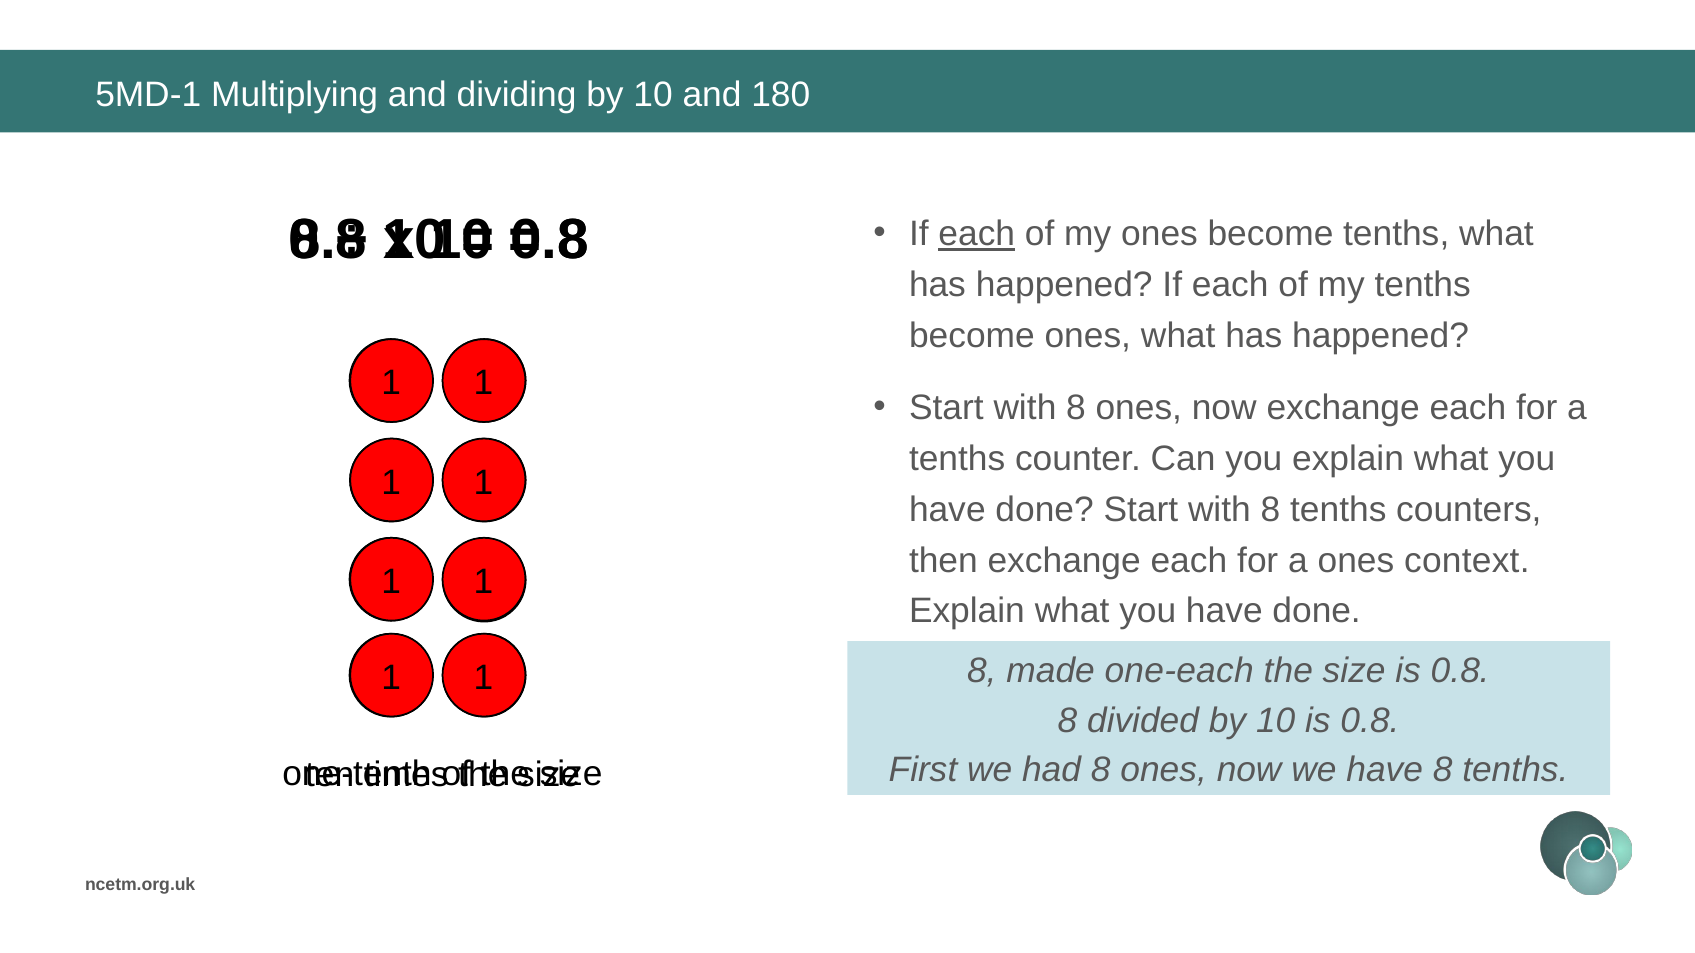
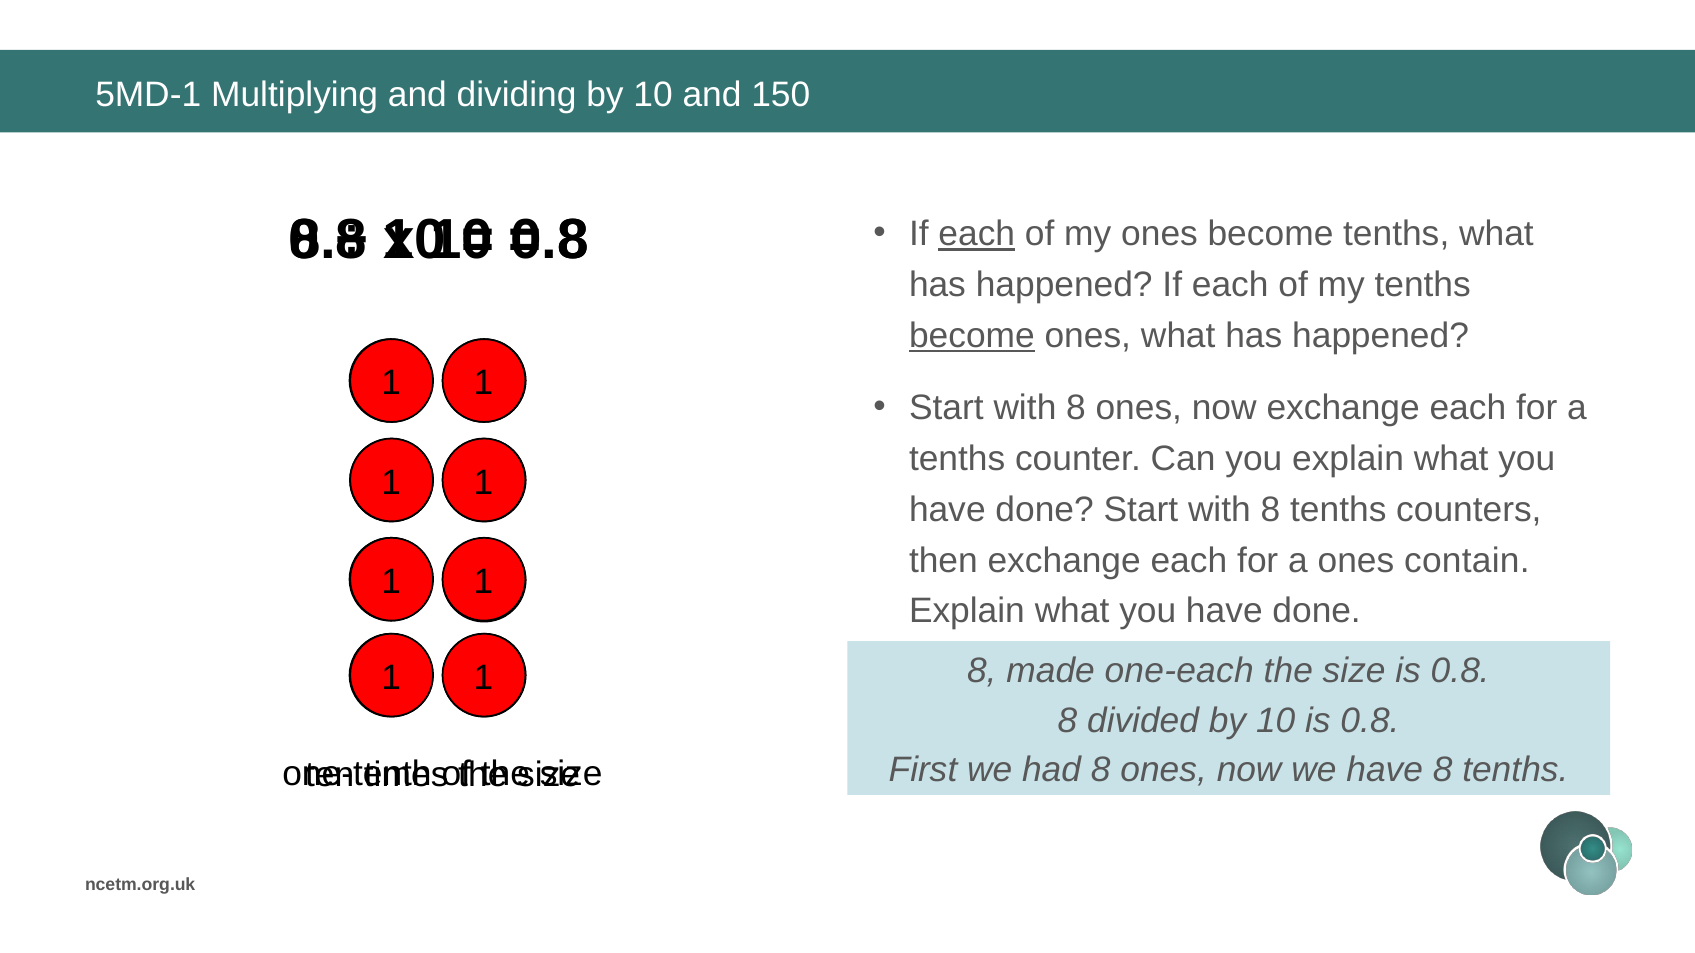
180: 180 -> 150 (781, 95)
become underline: none -> present (972, 336)
context: context -> contain (1467, 561)
